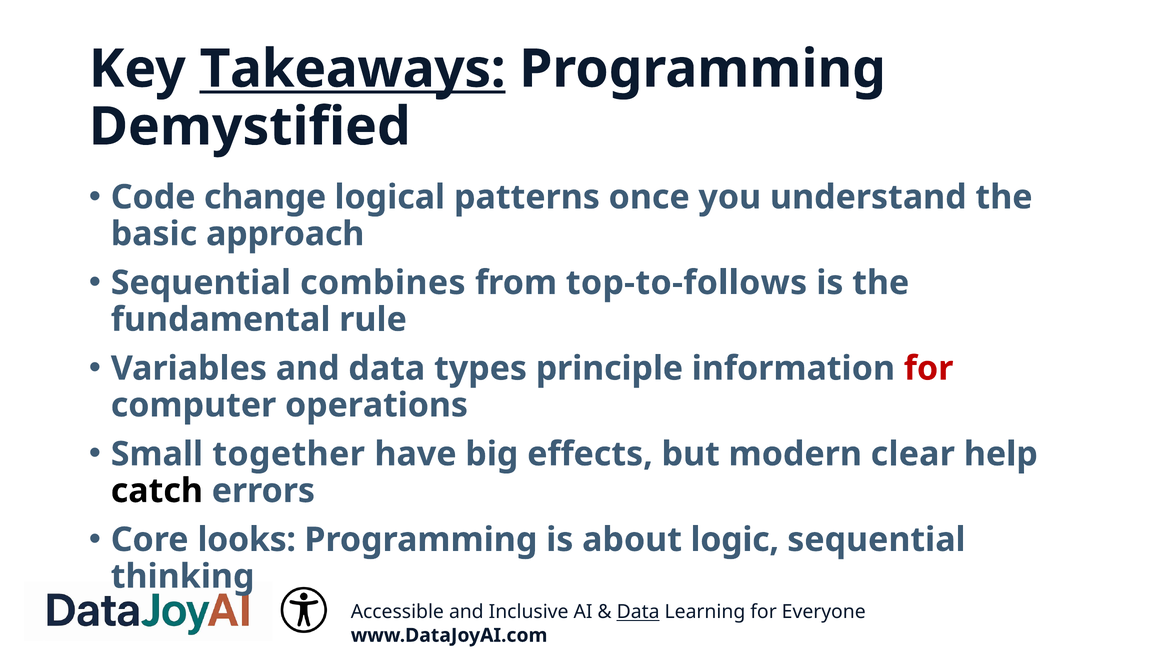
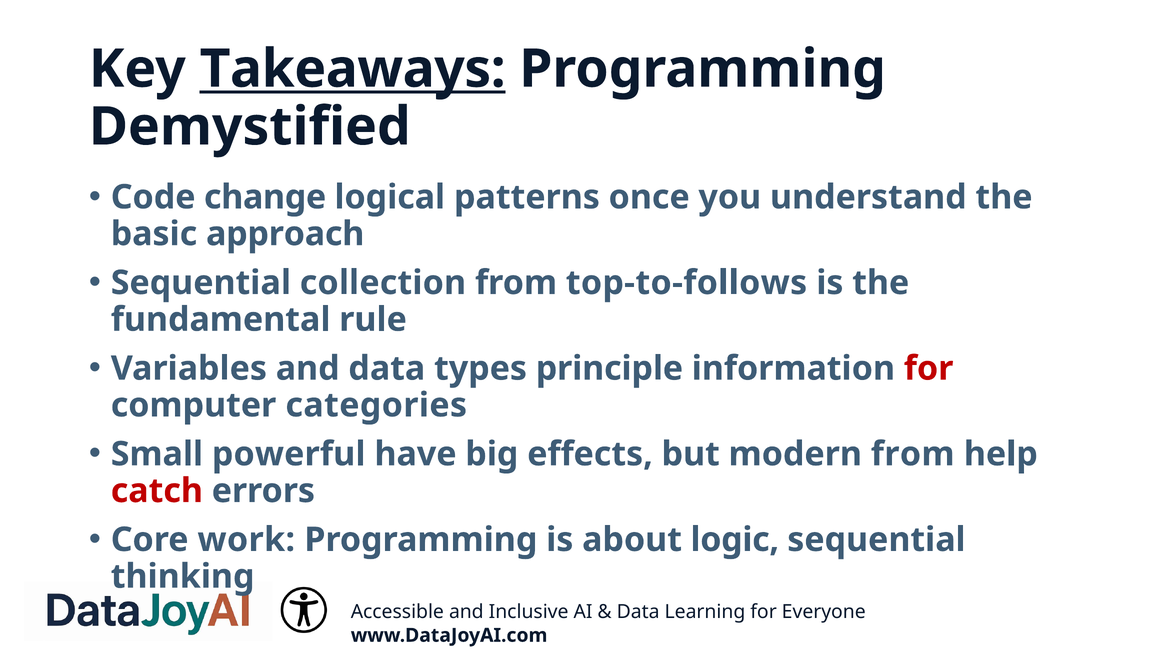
combines: combines -> collection (383, 283)
operations: operations -> categories (376, 405)
together: together -> powerful (289, 454)
modern clear: clear -> from (913, 454)
catch colour: black -> red (157, 491)
looks: looks -> work (246, 540)
Data underline: present -> none (638, 612)
